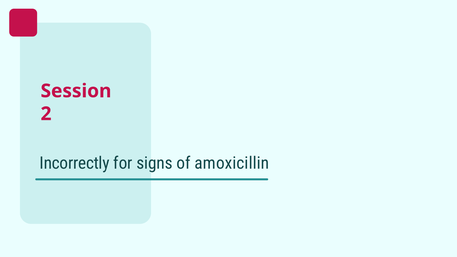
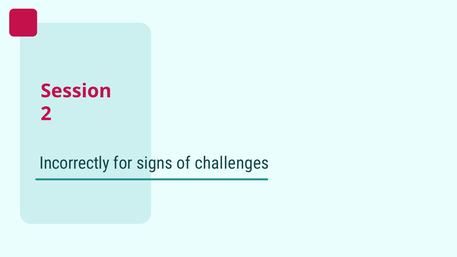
amoxicillin: amoxicillin -> challenges (232, 163)
